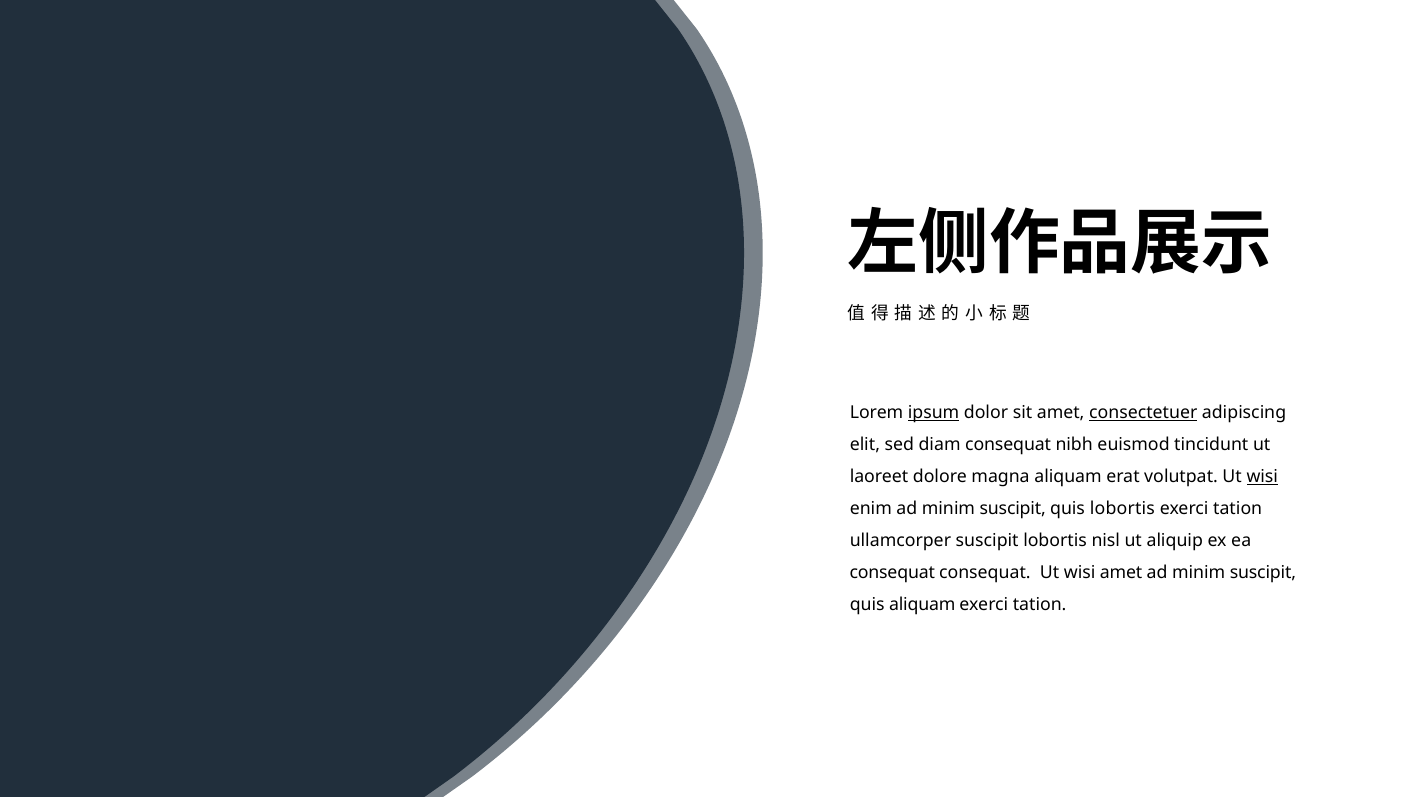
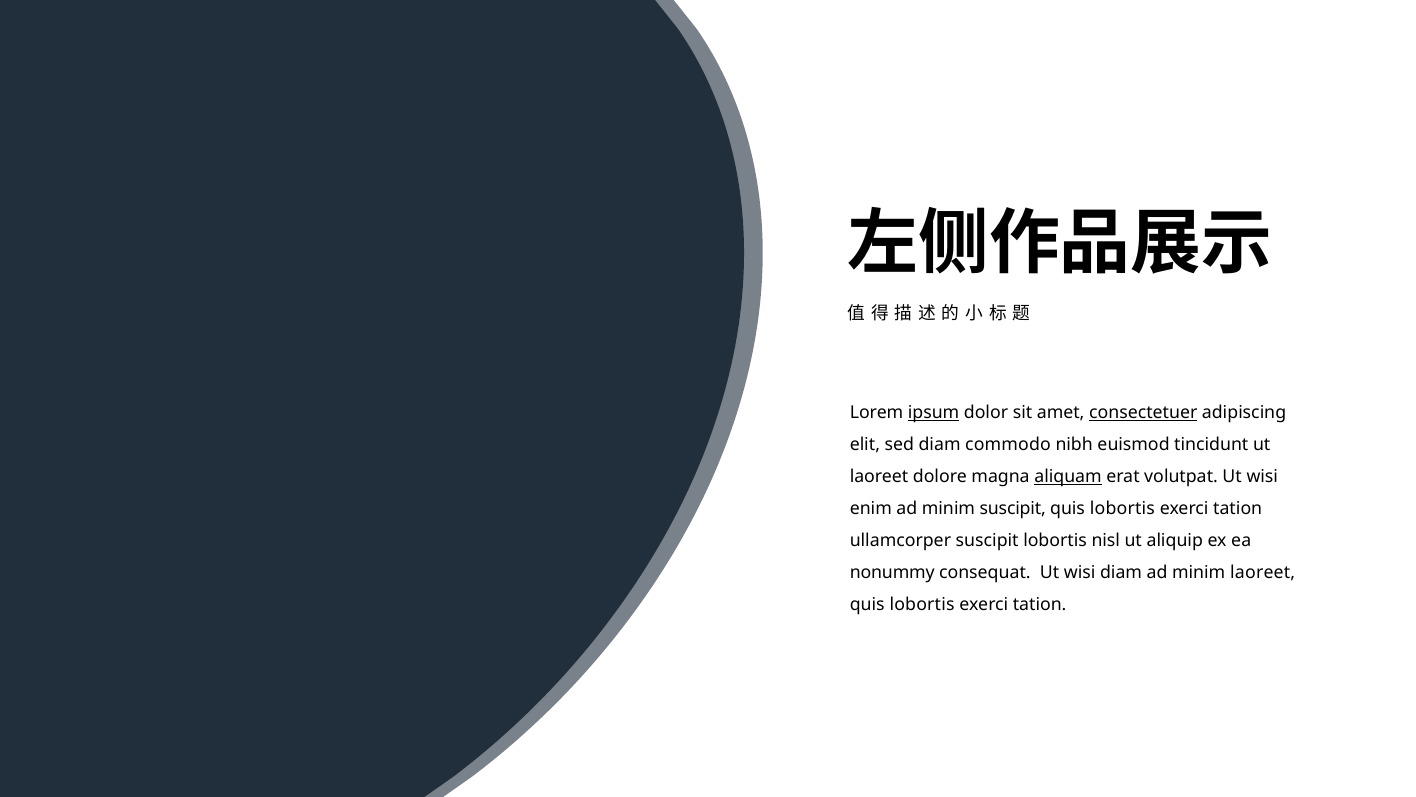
diam consequat: consequat -> commodo (1008, 445)
aliquam underline: none -> present (1068, 477)
wisi underline: present -> none (1262, 477)
consequat: consequat -> nonummy (892, 573)
wisi amet: amet -> diam (1121, 573)
suscipit: suscipit -> laoreet (1263, 573)
aliquam: aliquam -> lobortis (922, 604)
